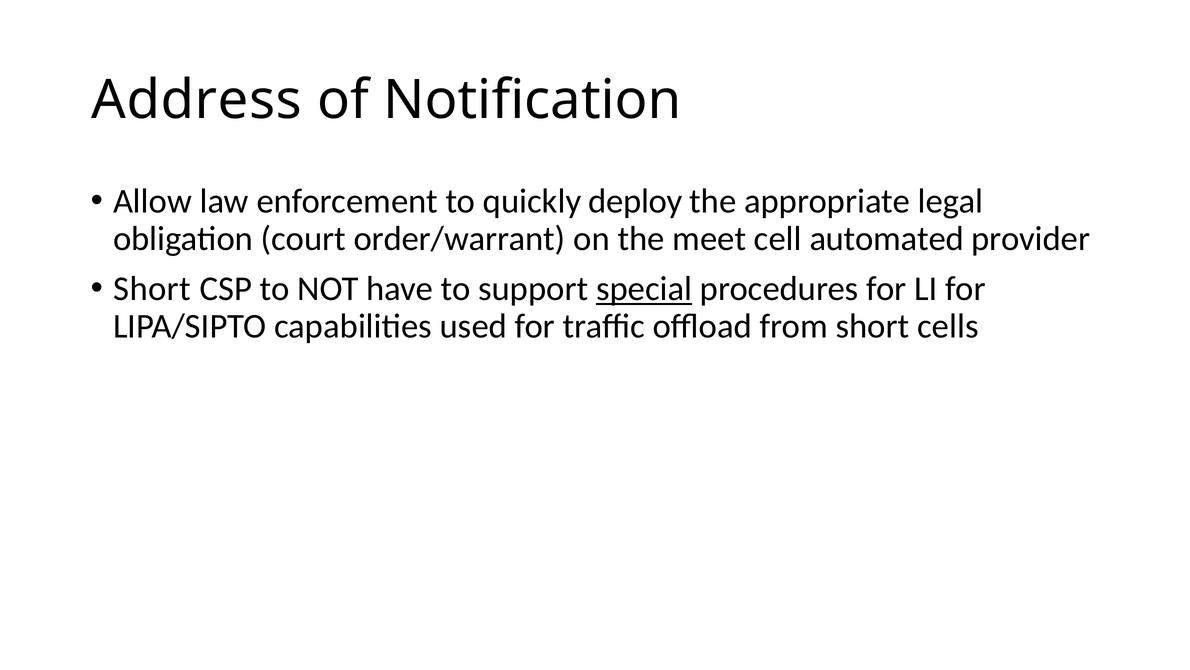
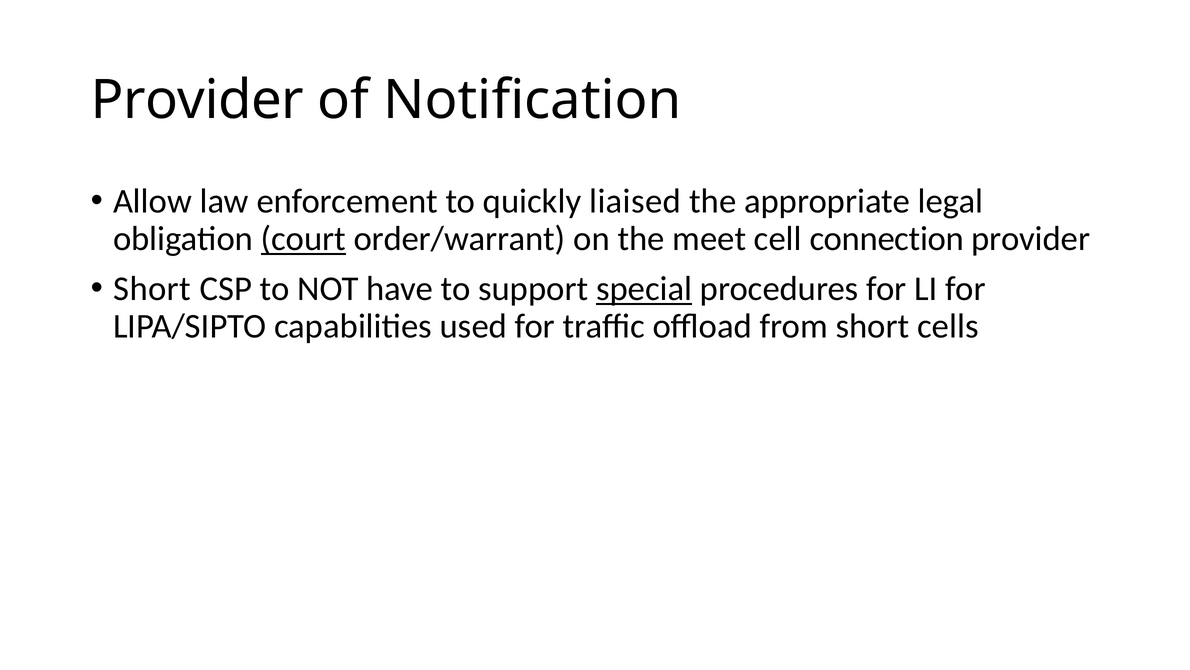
Address: Address -> Provider (197, 100)
deploy: deploy -> liaised (635, 201)
court underline: none -> present (303, 239)
automated: automated -> connection (887, 239)
